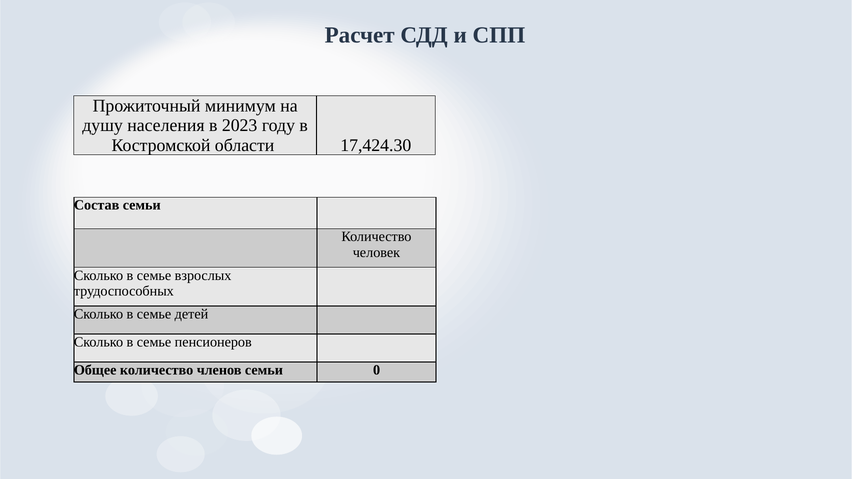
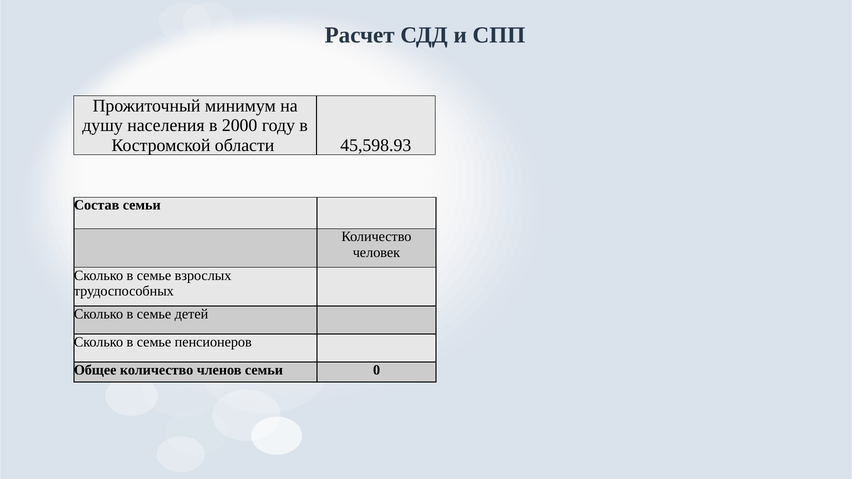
2023: 2023 -> 2000 (240, 126)
17,424.30: 17,424.30 -> 45,598.93 (376, 145)
